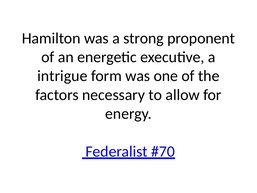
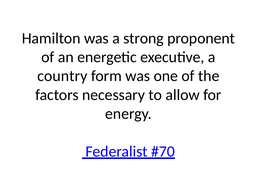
intrigue: intrigue -> country (62, 76)
